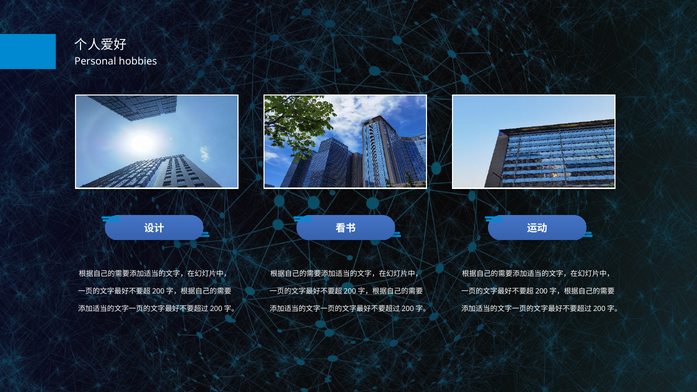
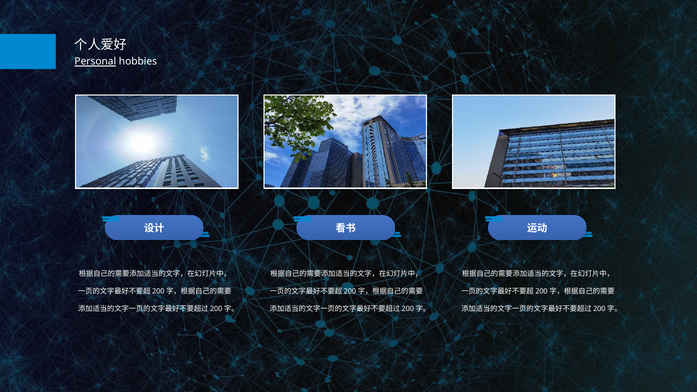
Personal underline: none -> present (95, 62)
